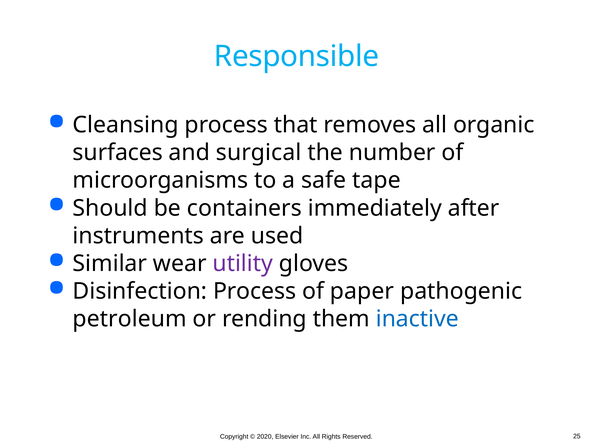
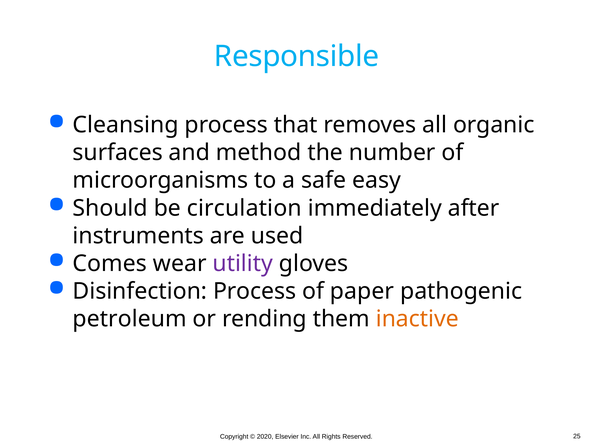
surgical: surgical -> method (259, 153)
tape: tape -> easy (377, 180)
containers: containers -> circulation (244, 208)
Similar: Similar -> Comes (110, 263)
inactive colour: blue -> orange (417, 319)
